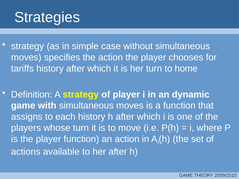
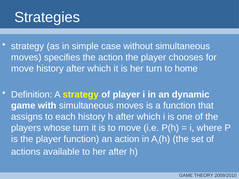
tariffs: tariffs -> move (22, 69)
